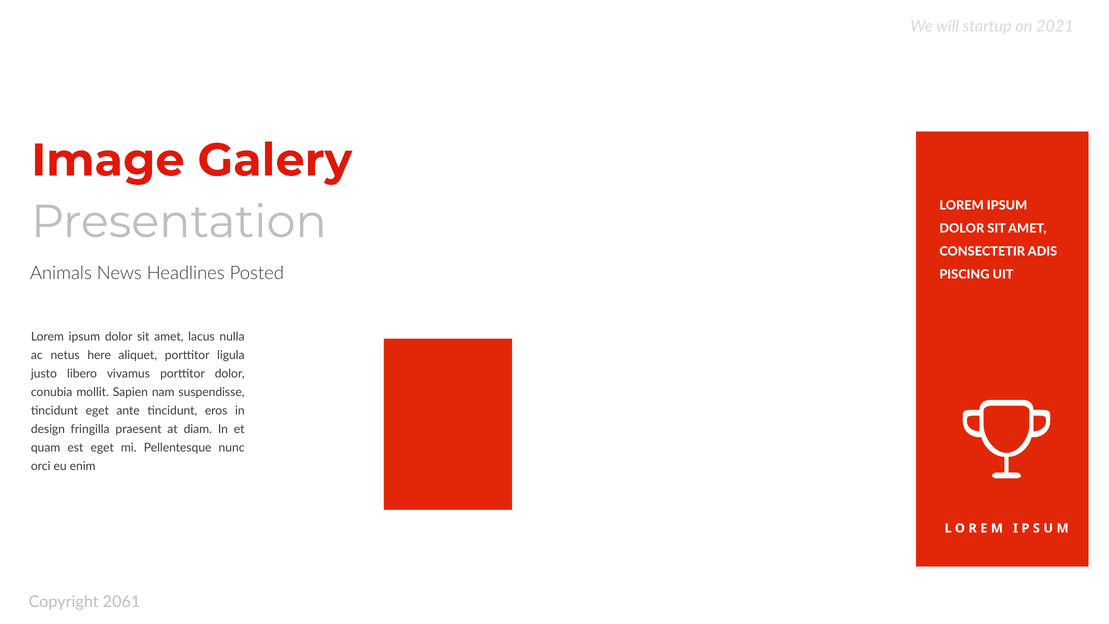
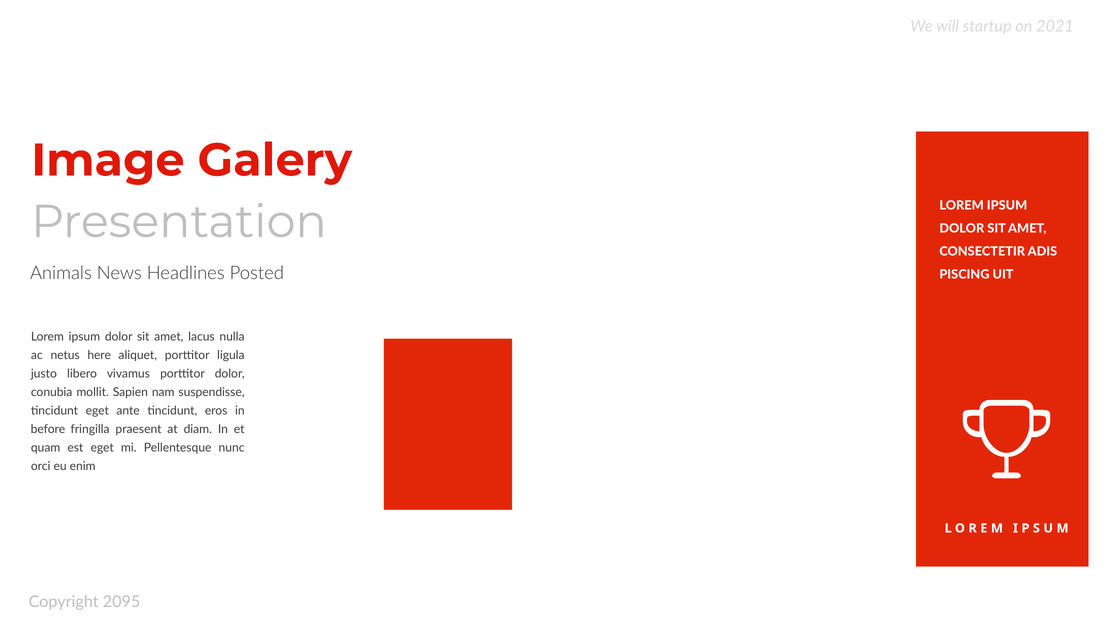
design: design -> before (48, 429)
2061: 2061 -> 2095 (122, 602)
